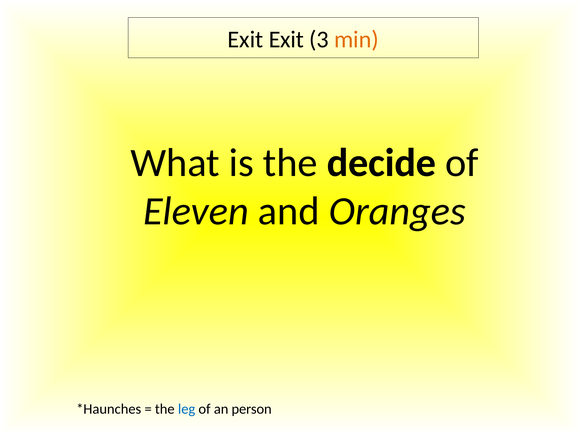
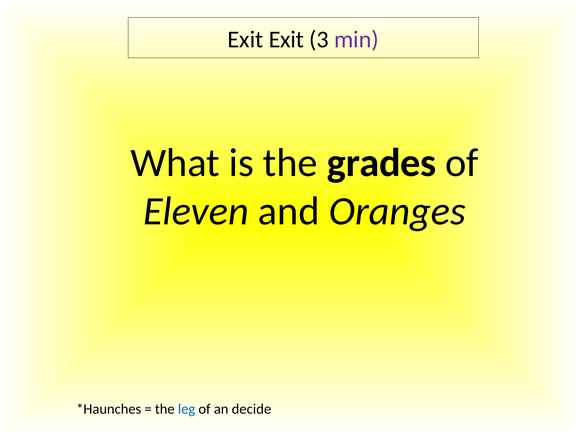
min colour: orange -> purple (356, 39)
decide: decide -> grades (382, 163)
person: person -> decide (251, 409)
